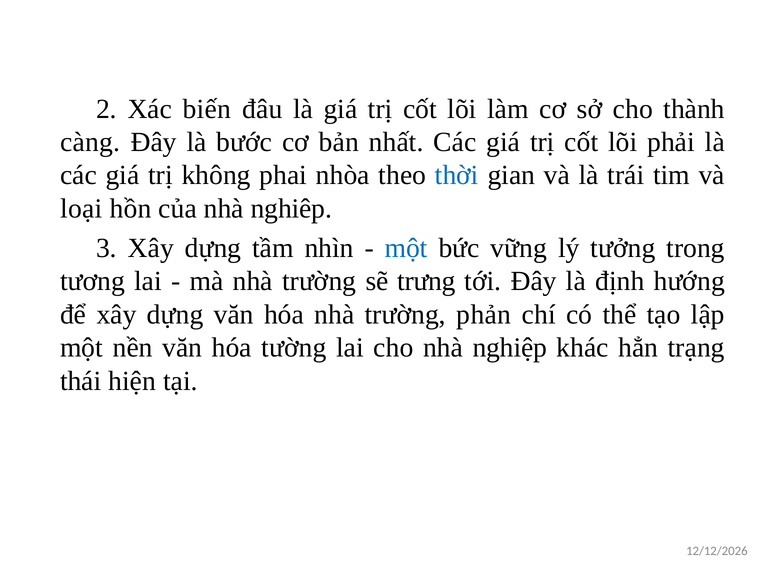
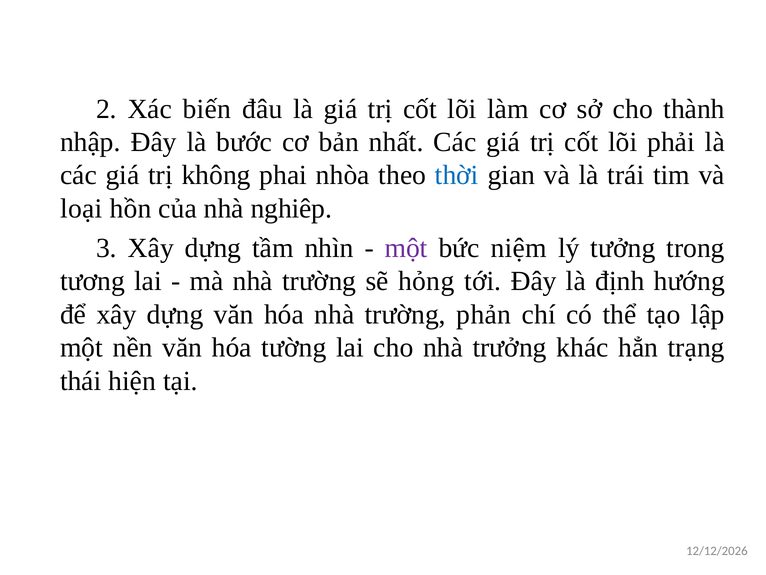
càng: càng -> nhập (90, 142)
một colour: blue -> purple (406, 248)
vững: vững -> niệm (519, 248)
trưng: trưng -> hỏng (426, 281)
nghiệp: nghiệp -> trưởng (510, 347)
